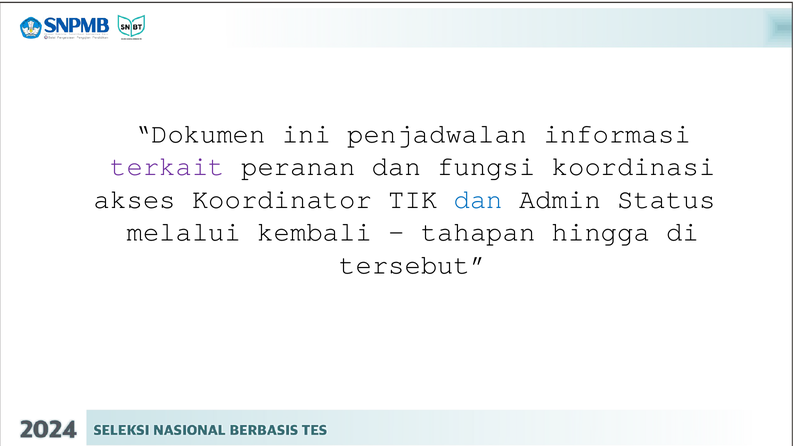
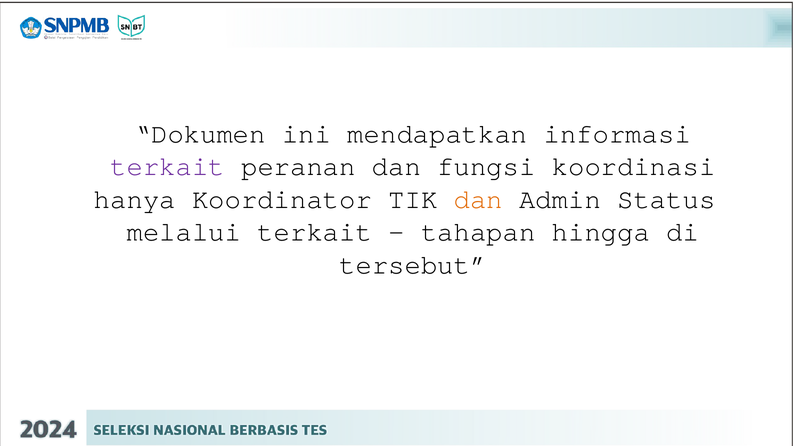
penjadwalan: penjadwalan -> mendapatkan (437, 134)
akses: akses -> hanya (135, 199)
dan colour: blue -> orange (478, 199)
melalui kembali: kembali -> terkait (315, 232)
